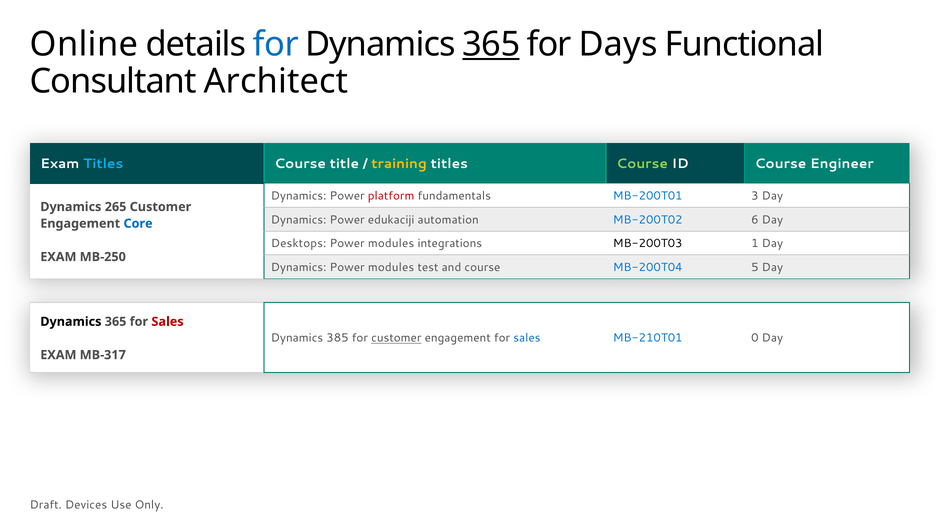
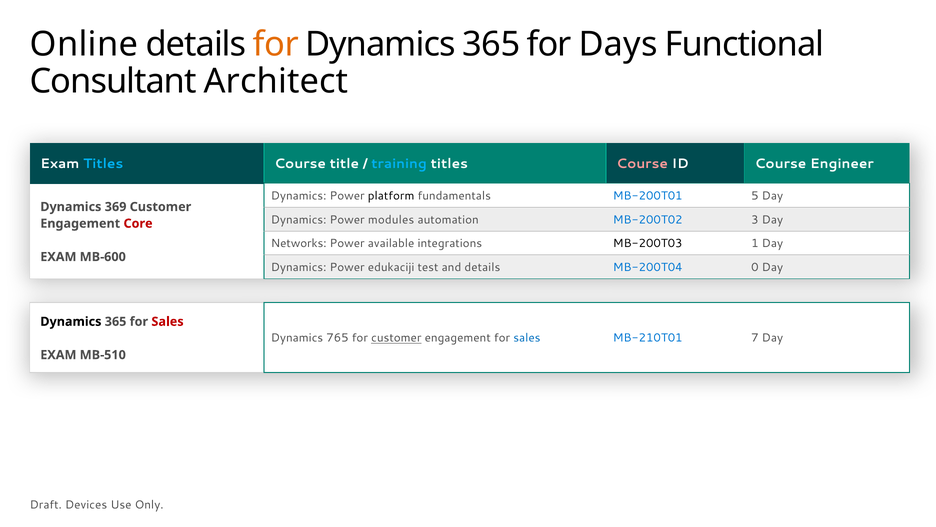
for colour: blue -> orange (276, 44)
365 underline: present -> none (491, 44)
training colour: yellow -> light blue (399, 164)
Course colour: light green -> pink (642, 164)
platform colour: red -> black (391, 196)
3: 3 -> 5 (755, 196)
265: 265 -> 369 (116, 207)
edukaciji: edukaciji -> modules (391, 220)
6: 6 -> 3 (755, 220)
Core colour: blue -> red (138, 223)
Desktops: Desktops -> Networks (299, 243)
modules: modules -> available (391, 243)
MB-250: MB-250 -> MB-600 (103, 257)
Dynamics Power modules: modules -> edukaciji (391, 267)
and course: course -> details (482, 267)
5: 5 -> 0 (755, 267)
385: 385 -> 765 (337, 338)
0: 0 -> 7 (755, 338)
MB-317: MB-317 -> MB-510 (103, 355)
